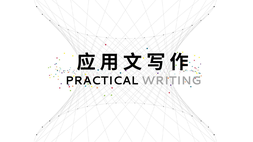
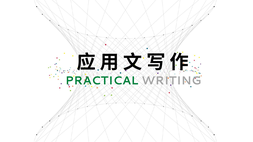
PRACTICAL colour: black -> green (102, 81)
